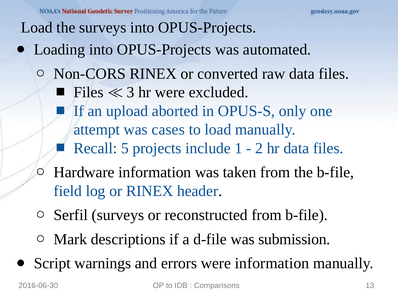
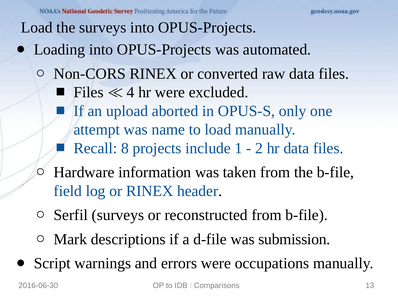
3: 3 -> 4 (131, 92)
cases: cases -> name (168, 129)
5: 5 -> 8 (125, 148)
were information: information -> occupations (272, 263)
